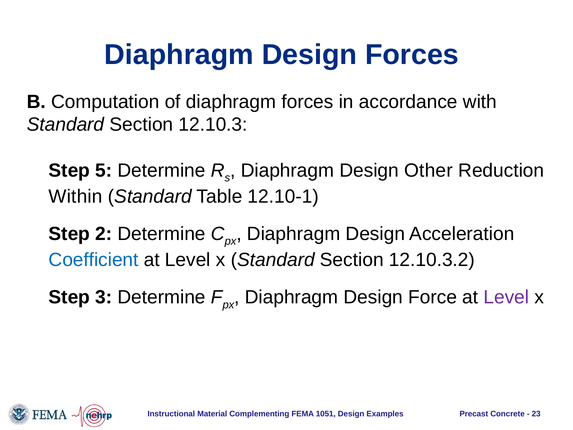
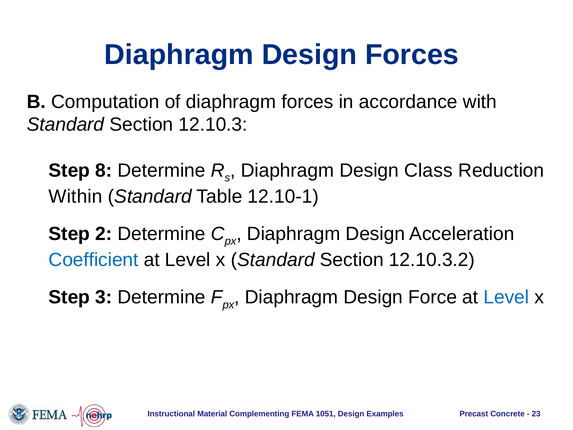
5: 5 -> 8 (104, 170)
Other: Other -> Class (428, 170)
Level colour: purple -> blue (506, 297)
